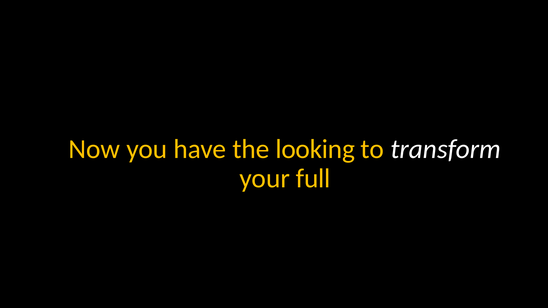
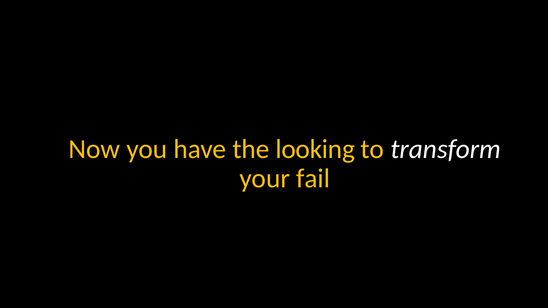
full: full -> fail (313, 179)
